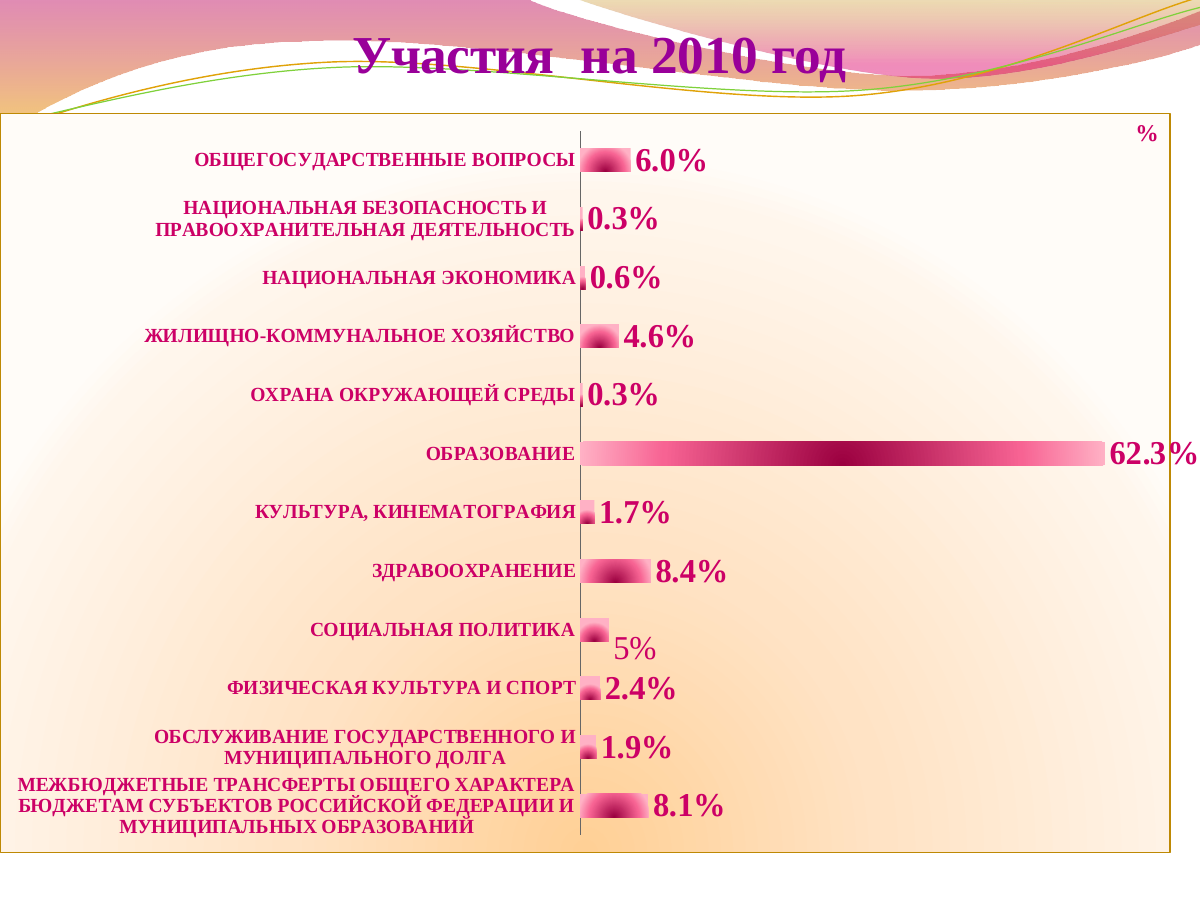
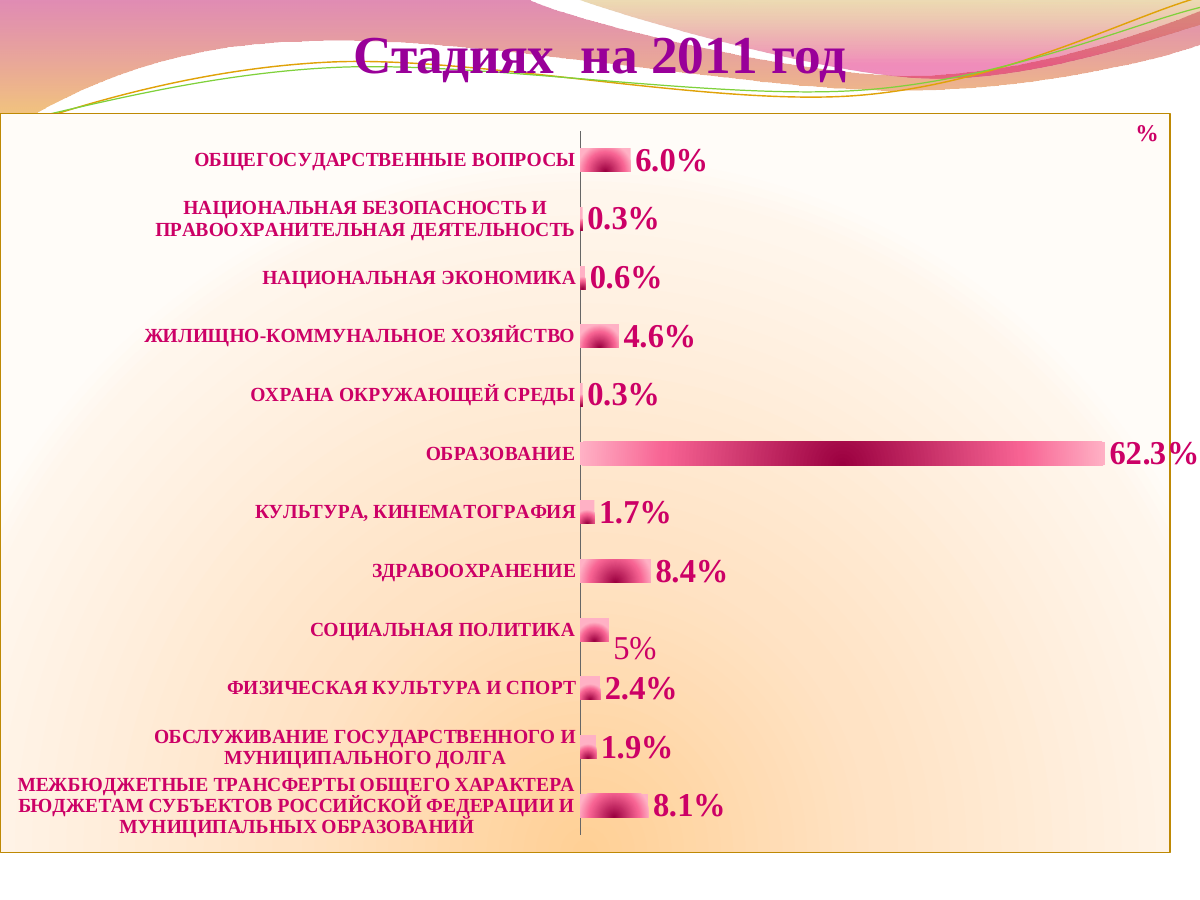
Участия: Участия -> Стадиях (454, 56)
2010: 2010 -> 2011 (705, 56)
